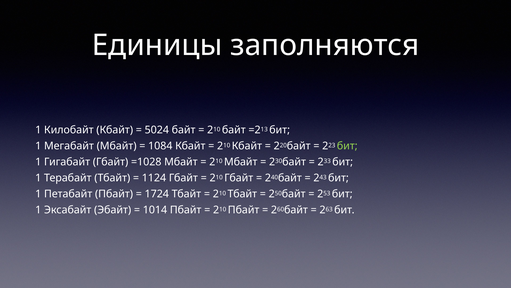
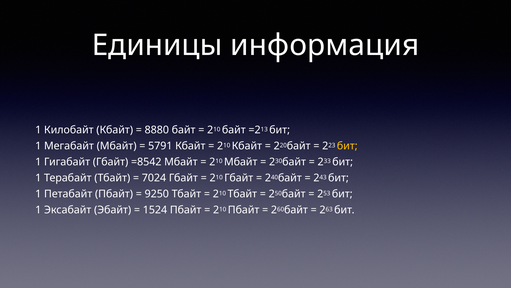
заполняются: заполняются -> информация (325, 45)
5024: 5024 -> 8880 (157, 130)
1084: 1084 -> 5791 (160, 146)
бит colour: light green -> yellow (347, 146)
=1028: =1028 -> =8542 (146, 162)
1124: 1124 -> 7024 (154, 178)
1724: 1724 -> 9250 (157, 194)
1014: 1014 -> 1524 (155, 210)
